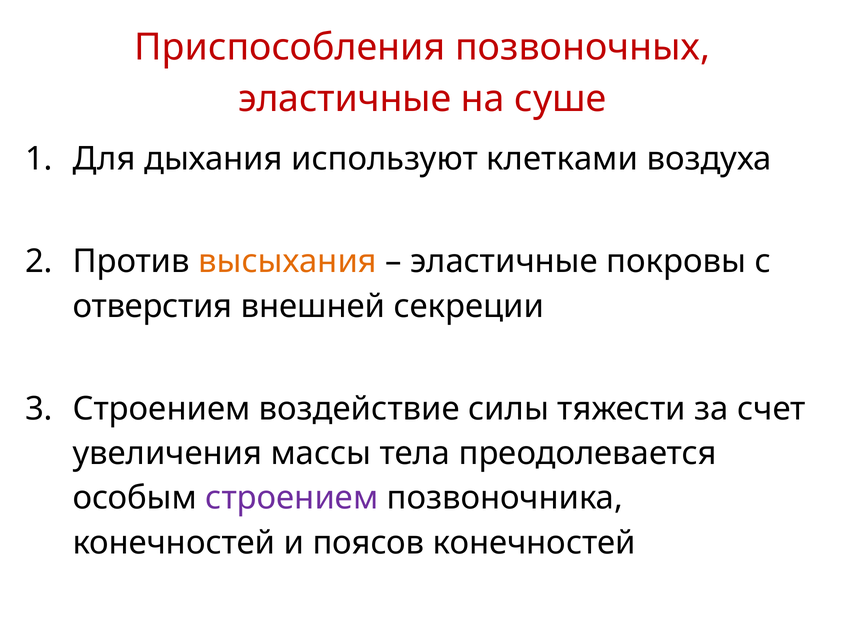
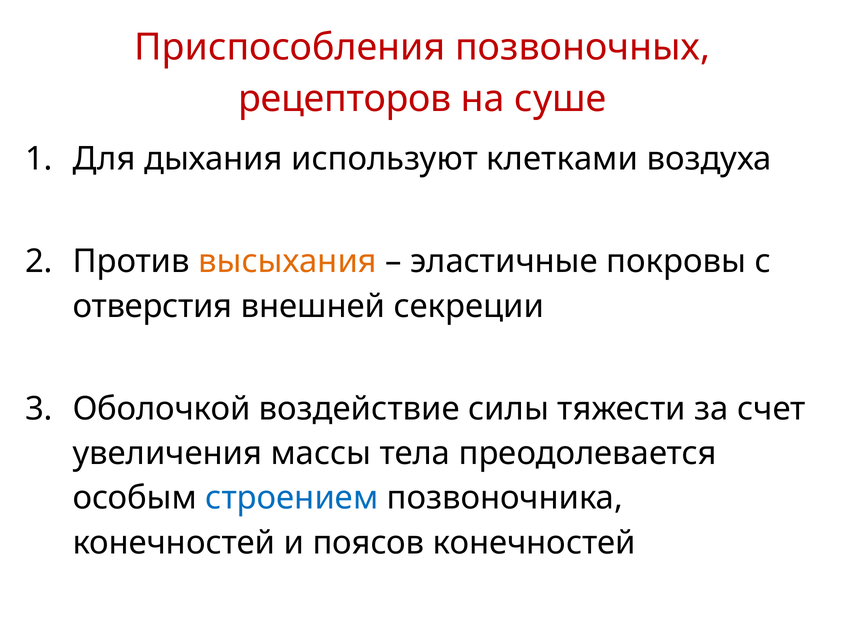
эластичные: эластичные -> рецепторов (345, 99)
Строением: Строением -> Оболочкой (162, 409)
строением colour: purple -> blue (292, 498)
